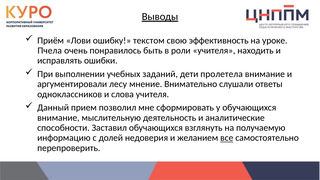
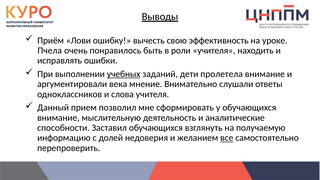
текстом: текстом -> вычесть (149, 40)
учебных underline: none -> present (124, 74)
лесу: лесу -> века (118, 84)
